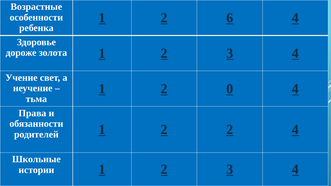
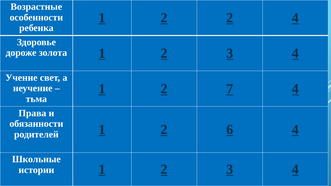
2 6: 6 -> 2 (230, 18)
0: 0 -> 7 (230, 89)
2 2: 2 -> 6 (230, 130)
